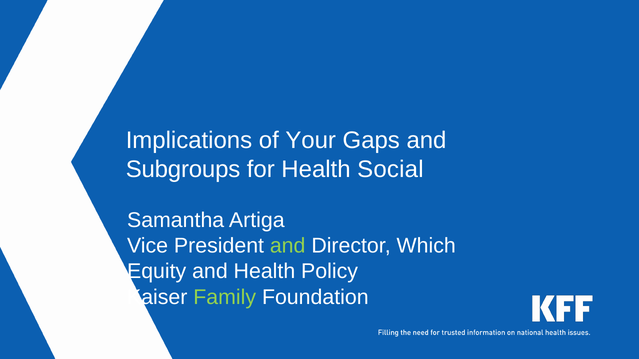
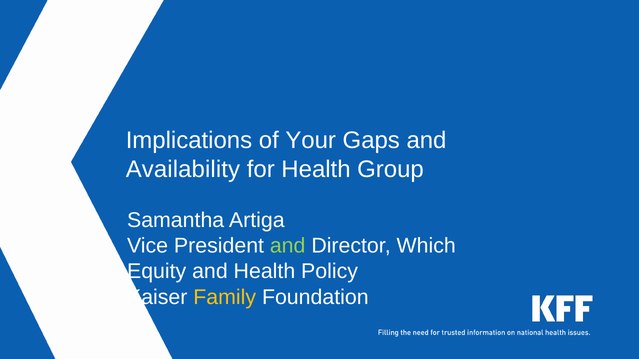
Subgroups: Subgroups -> Availability (183, 169)
Social: Social -> Group (391, 169)
Family colour: light green -> yellow (225, 297)
